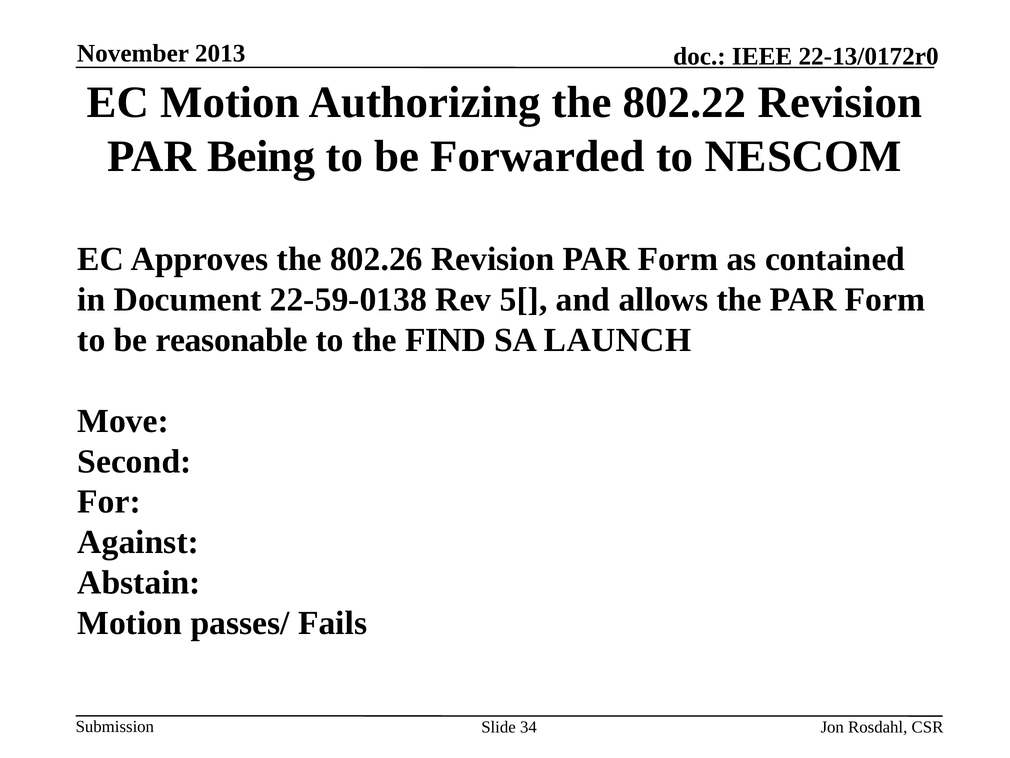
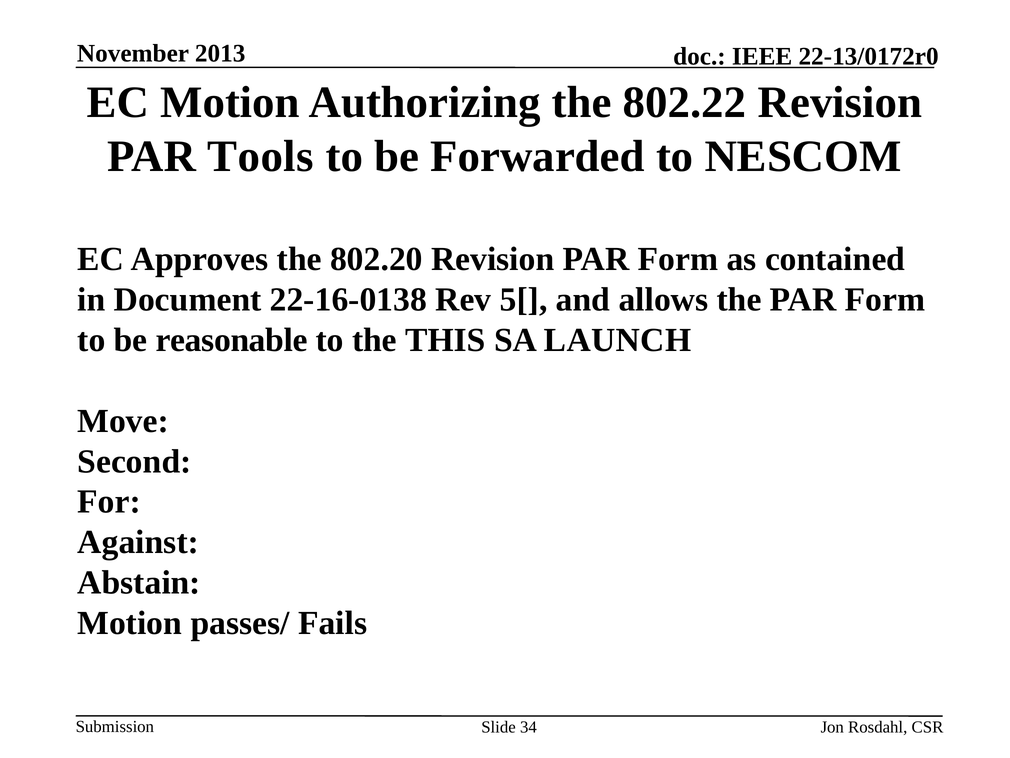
Being: Being -> Tools (261, 156)
802.26: 802.26 -> 802.20 (376, 259)
22-59-0138: 22-59-0138 -> 22-16-0138 (348, 300)
FIND: FIND -> THIS (445, 340)
